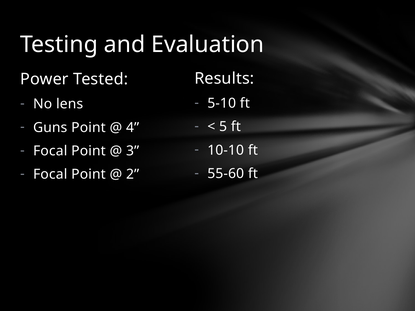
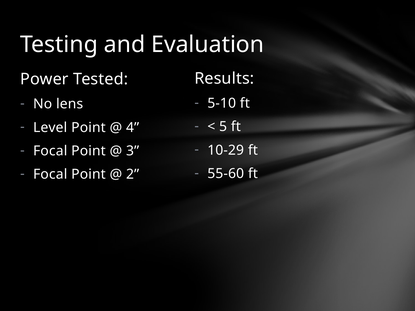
Guns: Guns -> Level (50, 128)
10-10: 10-10 -> 10-29 (226, 150)
